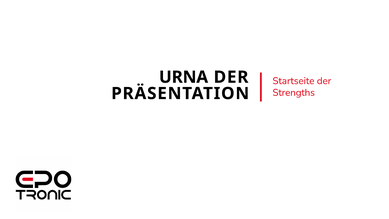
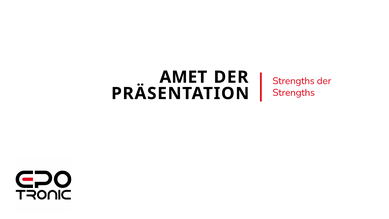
URNA: URNA -> AMET (183, 77)
Startseite: Startseite -> Strengths (294, 81)
